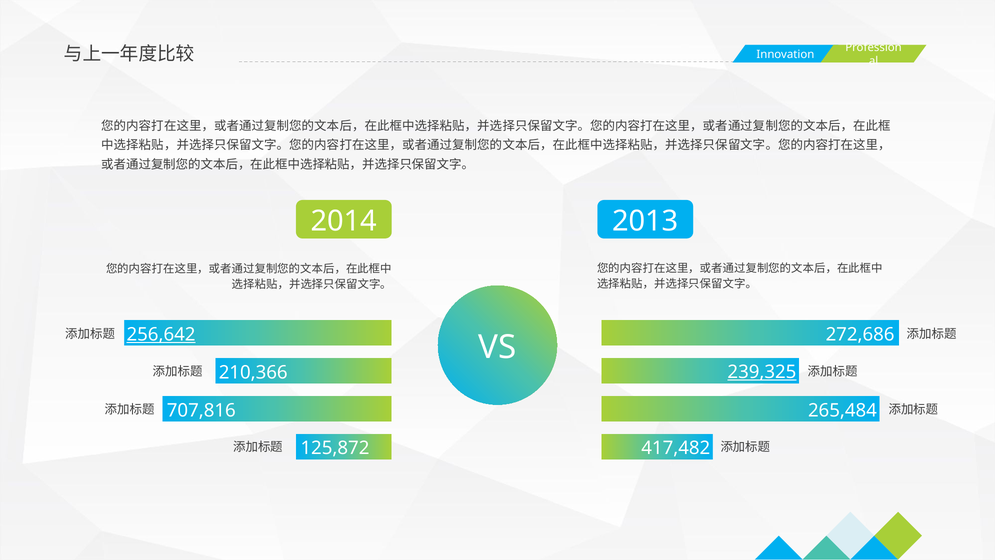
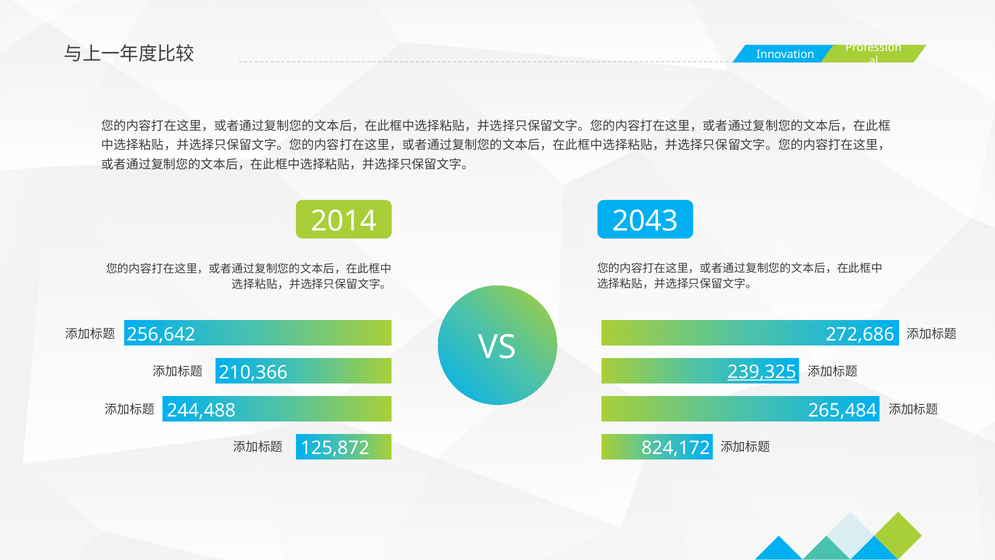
2013: 2013 -> 2043 (645, 221)
256,642 underline: present -> none (161, 334)
707,816: 707,816 -> 244,488 (201, 410)
417,482: 417,482 -> 824,172 (676, 448)
